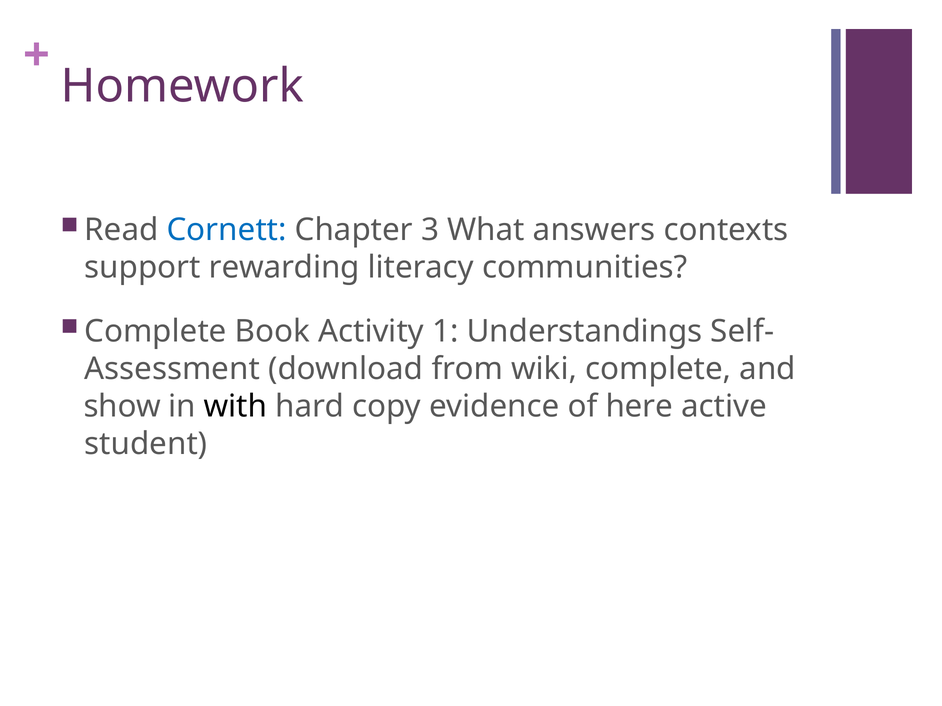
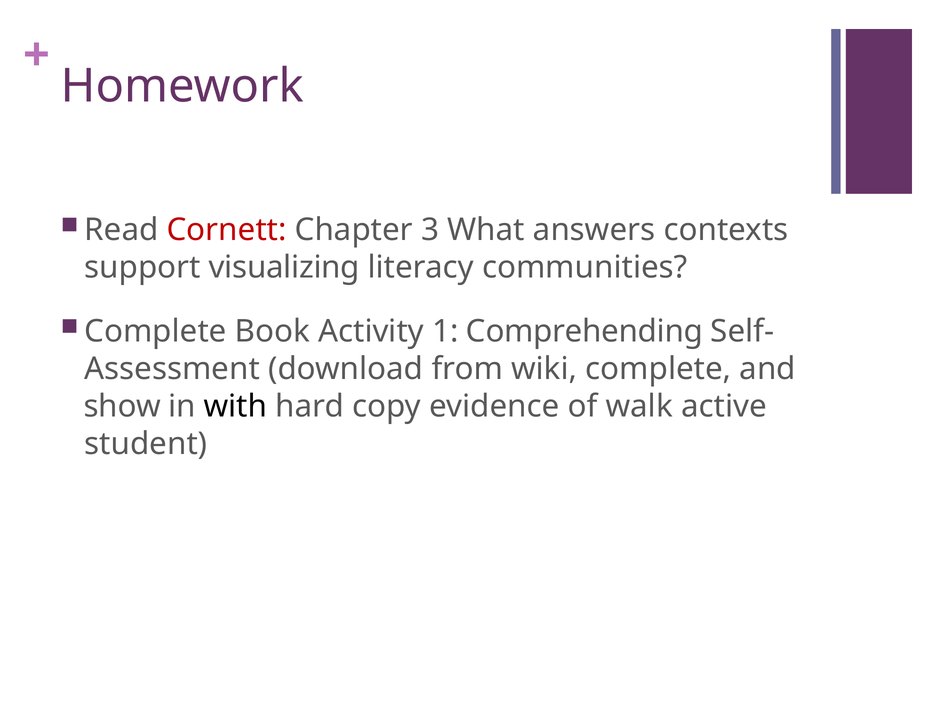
Cornett colour: blue -> red (227, 230)
rewarding: rewarding -> visualizing (284, 268)
Understandings: Understandings -> Comprehending (585, 331)
here: here -> walk (639, 407)
